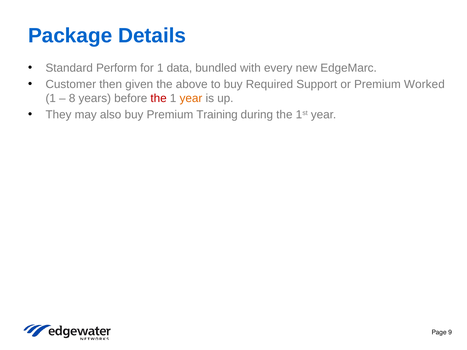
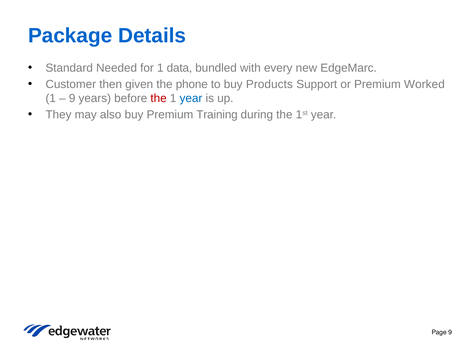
Perform: Perform -> Needed (117, 68)
above: above -> phone (192, 84)
Required: Required -> Products (269, 84)
8: 8 -> 9 (72, 98)
year colour: orange -> blue (191, 98)
